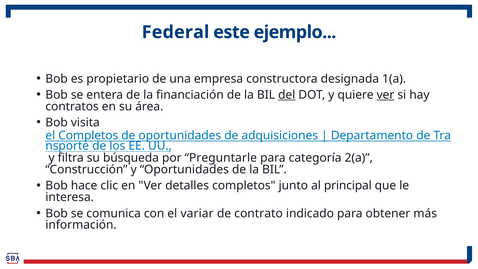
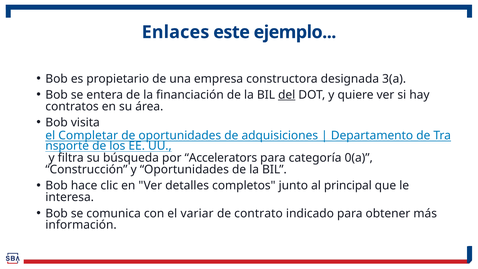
Federal: Federal -> Enlaces (176, 32)
1(a: 1(a -> 3(a (394, 79)
ver underline: present -> none (385, 95)
el Completos: Completos -> Completar (88, 135)
Preguntarle: Preguntarle -> Accelerators (221, 158)
2(a: 2(a -> 0(a (359, 158)
